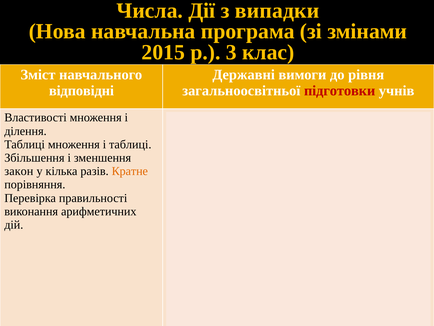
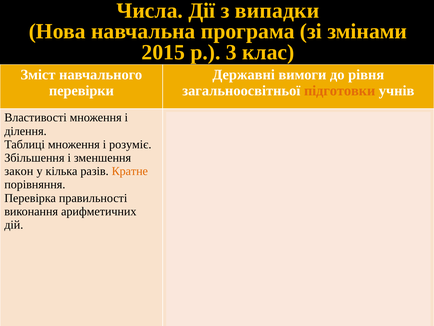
відповідні: відповідні -> перевірки (81, 91)
підготовки colour: red -> orange (340, 91)
і таблиці: таблиці -> розуміє (130, 144)
